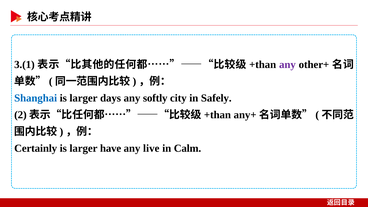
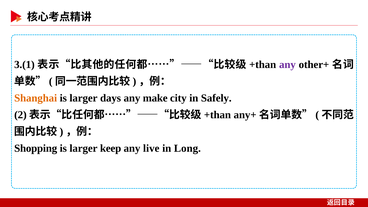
Shanghai colour: blue -> orange (36, 98)
softly: softly -> make (155, 98)
Certainly: Certainly -> Shopping (36, 148)
have: have -> keep (111, 148)
Calm: Calm -> Long (187, 148)
